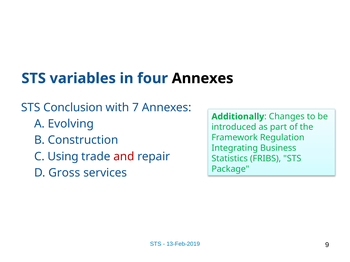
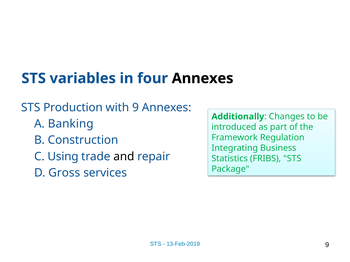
Conclusion: Conclusion -> Production (73, 108)
with 7: 7 -> 9 (136, 108)
Evolving: Evolving -> Banking (71, 124)
and colour: red -> black (124, 157)
